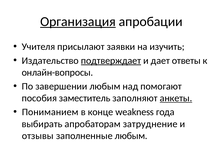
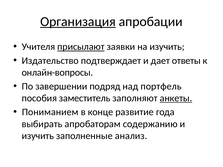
присылают underline: none -> present (81, 47)
подтверждает underline: present -> none (111, 61)
завершении любым: любым -> подряд (105, 86)
помогают: помогают -> портфель (161, 86)
weakness: weakness -> развитие (135, 112)
затруднение: затруднение -> содержанию (150, 124)
отзывы: отзывы -> изучить (38, 136)
заполненные любым: любым -> анализ (131, 136)
